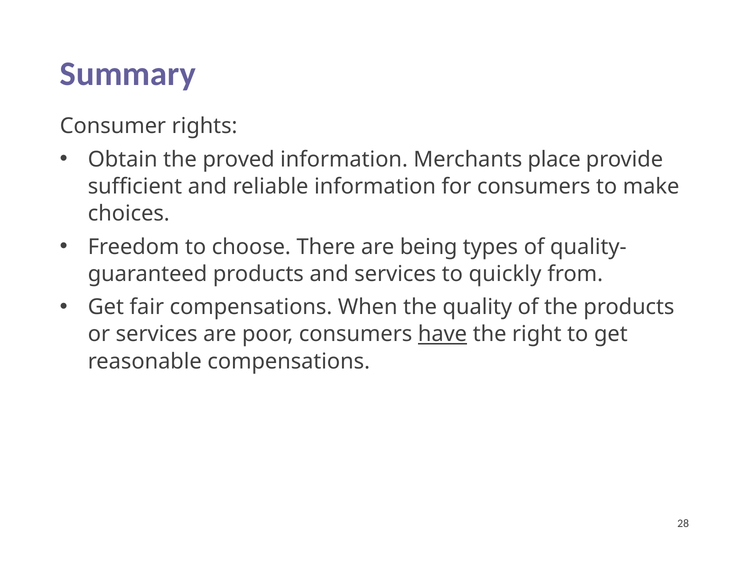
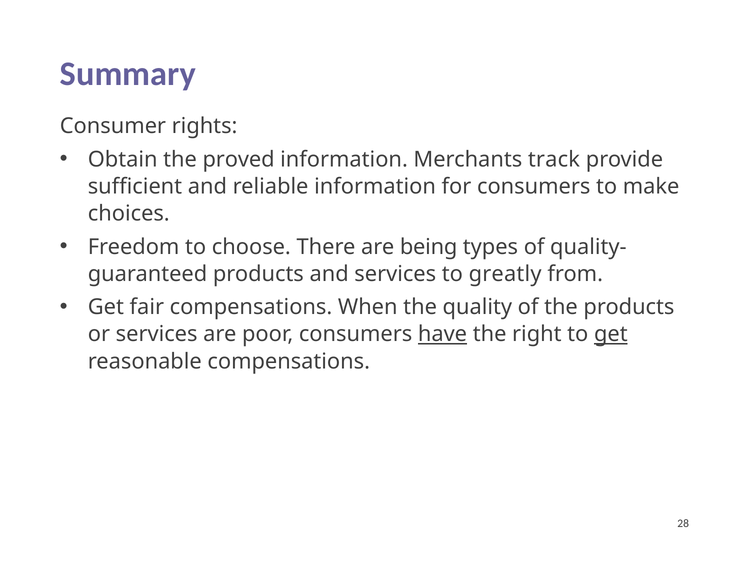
place: place -> track (554, 159)
quickly: quickly -> greatly (505, 274)
get underline: none -> present (611, 334)
